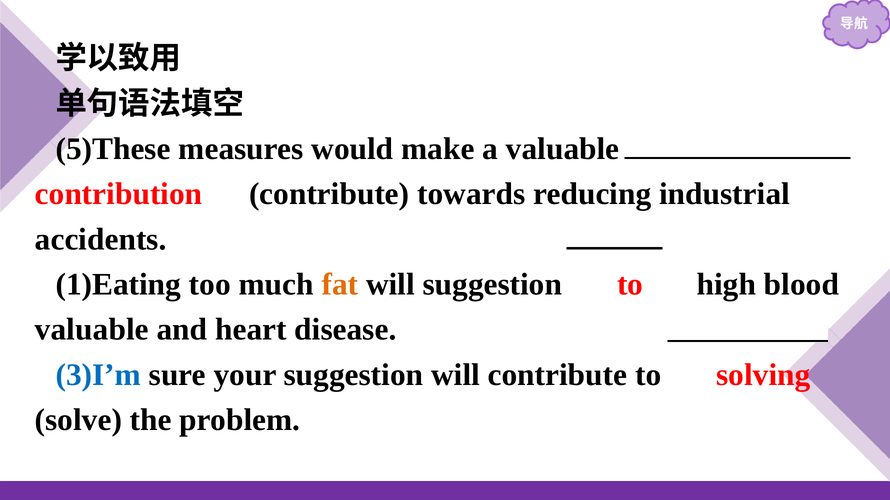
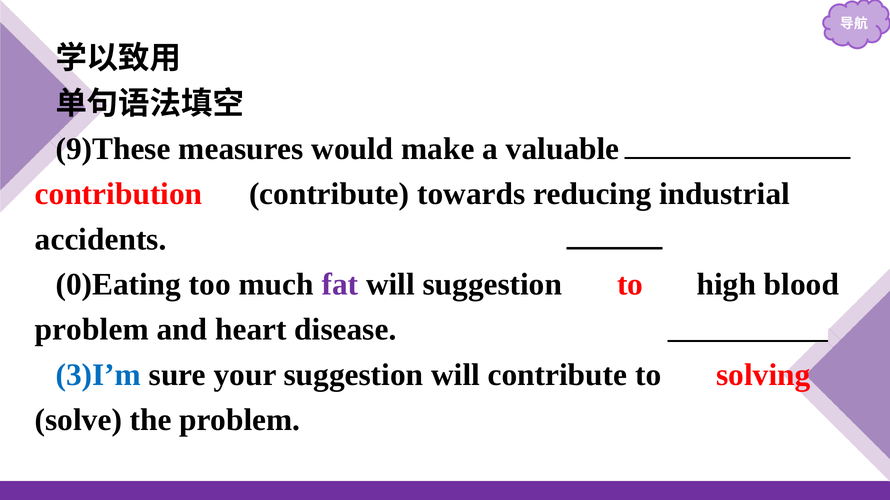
5)These: 5)These -> 9)These (113, 149)
1)Eating: 1)Eating -> 0)Eating (118, 285)
fat colour: orange -> purple (340, 285)
valuable: valuable -> problem (92, 330)
